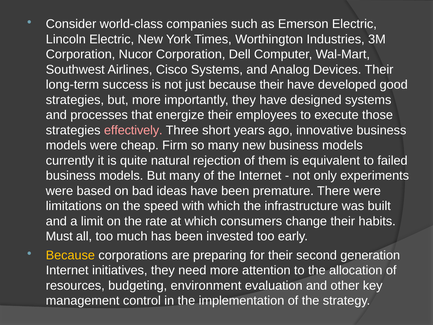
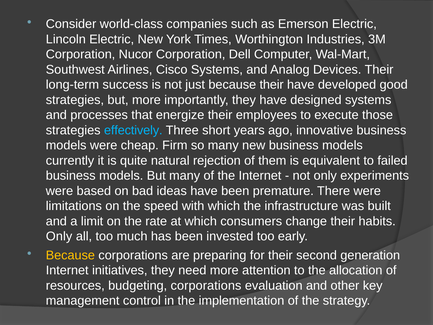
effectively colour: pink -> light blue (133, 130)
Must: Must -> Only (59, 236)
budgeting environment: environment -> corporations (206, 285)
